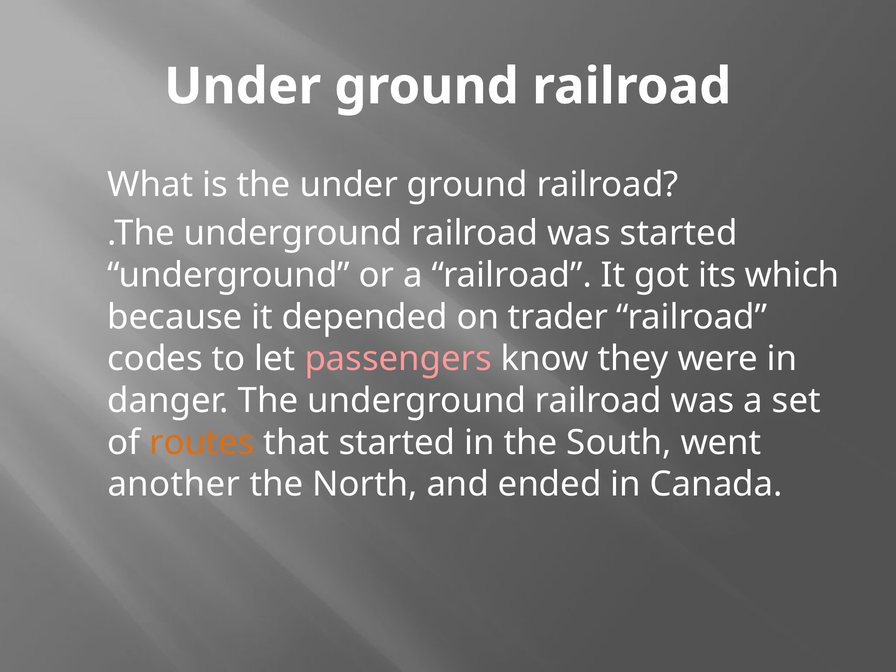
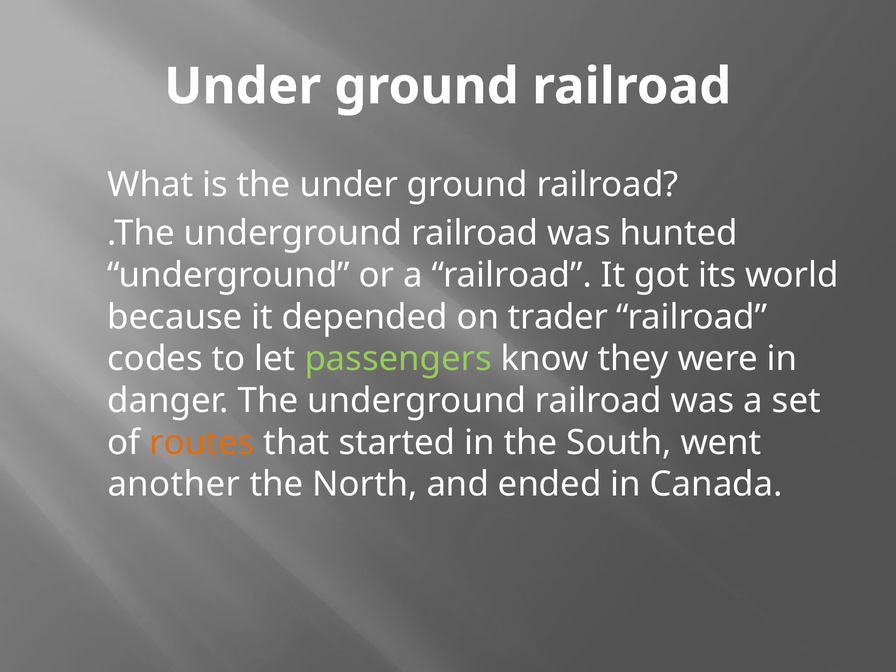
was started: started -> hunted (679, 233)
which: which -> world (792, 275)
passengers colour: pink -> light green (398, 359)
